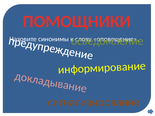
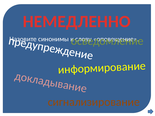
ПОМОЩНИКИ: ПОМОЩНИКИ -> НЕМЕДЛЕННО (77, 22)
